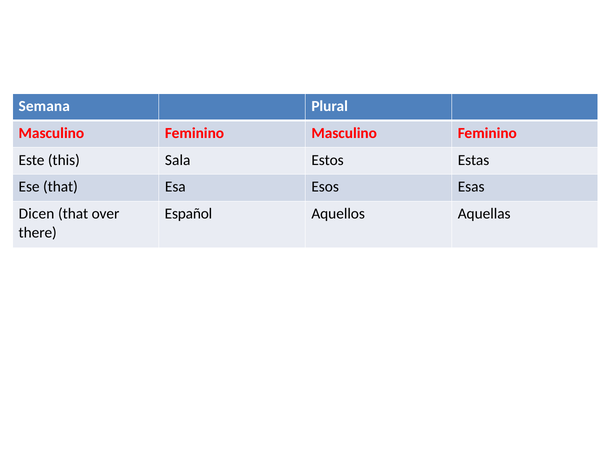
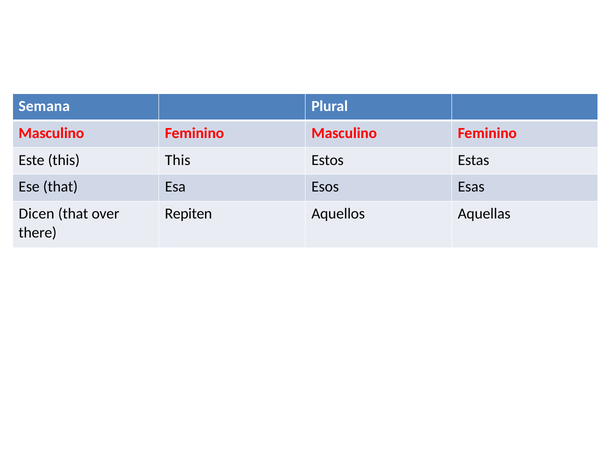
this Sala: Sala -> This (178, 160)
Español: Español -> Repiten (188, 214)
